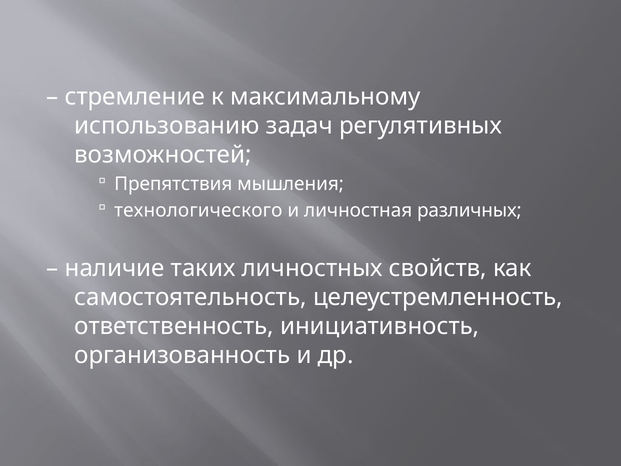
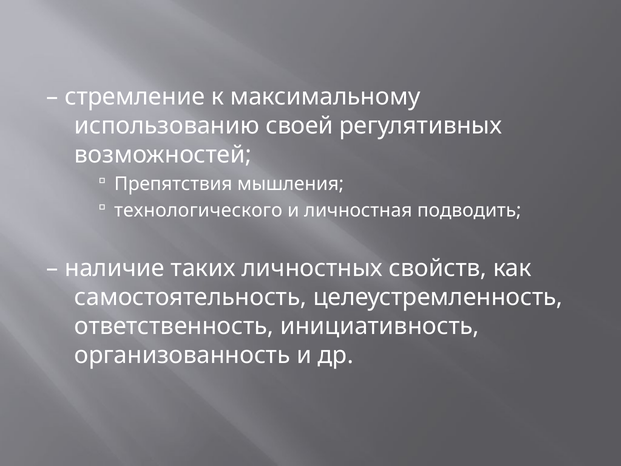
задач: задач -> своей (300, 126)
различных: различных -> подводить (469, 211)
